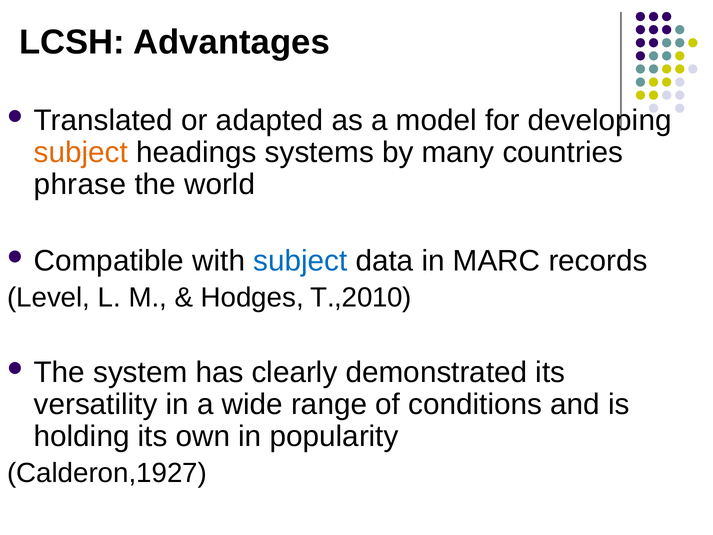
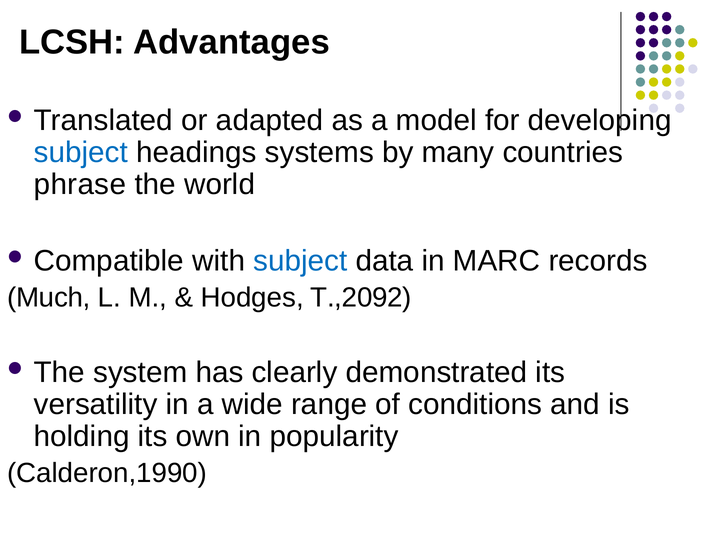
subject colour: orange -> blue (81, 153)
Level: Level -> Much (49, 297)
T.,2010: T.,2010 -> T.,2092 (361, 297)
Calderon,1927: Calderon,1927 -> Calderon,1990 (107, 473)
